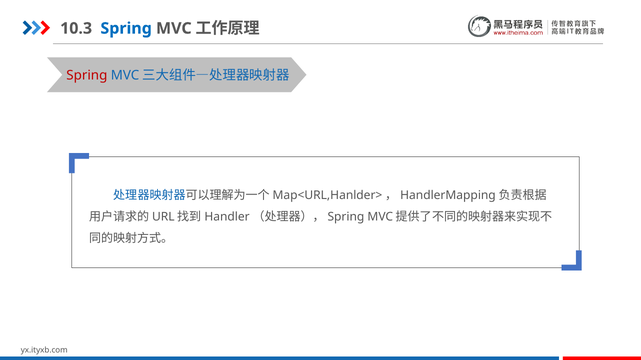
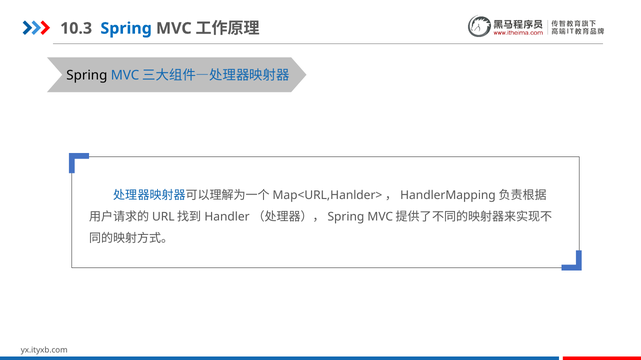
Spring colour: red -> black (87, 75)
